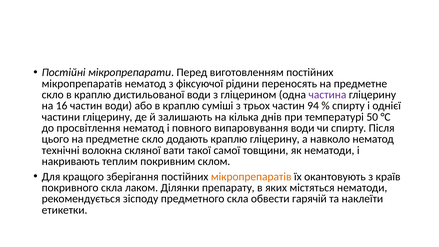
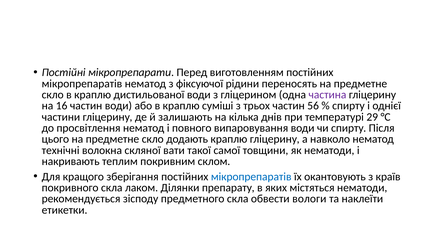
94: 94 -> 56 (313, 106)
50: 50 -> 29 (372, 117)
мікропрепаратів colour: orange -> blue (251, 177)
гарячій: гарячій -> вологи (309, 199)
